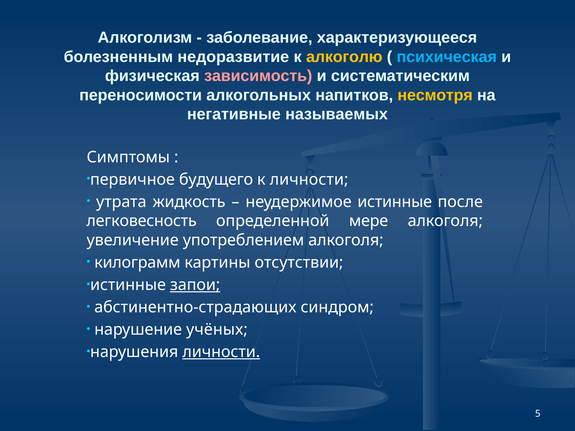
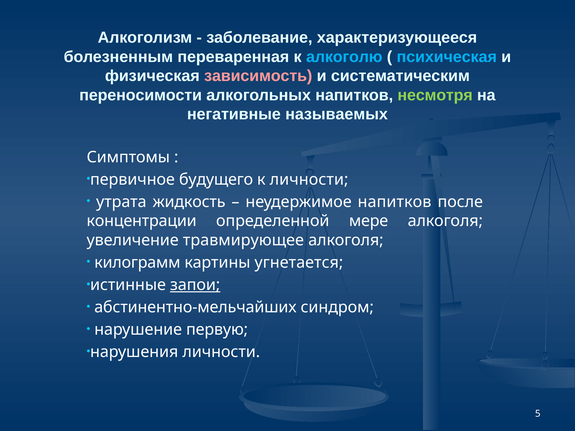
недоразвитие: недоразвитие -> переваренная (233, 57)
алкоголю colour: yellow -> light blue (344, 57)
несмотря colour: yellow -> light green (435, 95)
неудержимое истинные: истинные -> напитков (395, 202)
легковесность: легковесность -> концентрации (142, 221)
употреблением: употреблением -> травмирующее (243, 240)
отсутствии: отсутствии -> угнетается (299, 263)
абстинентно-страдающих: абстинентно-страдающих -> абстинентно-мельчайших (195, 307)
учёных: учёных -> первую (217, 330)
личности underline: present -> none (221, 352)
